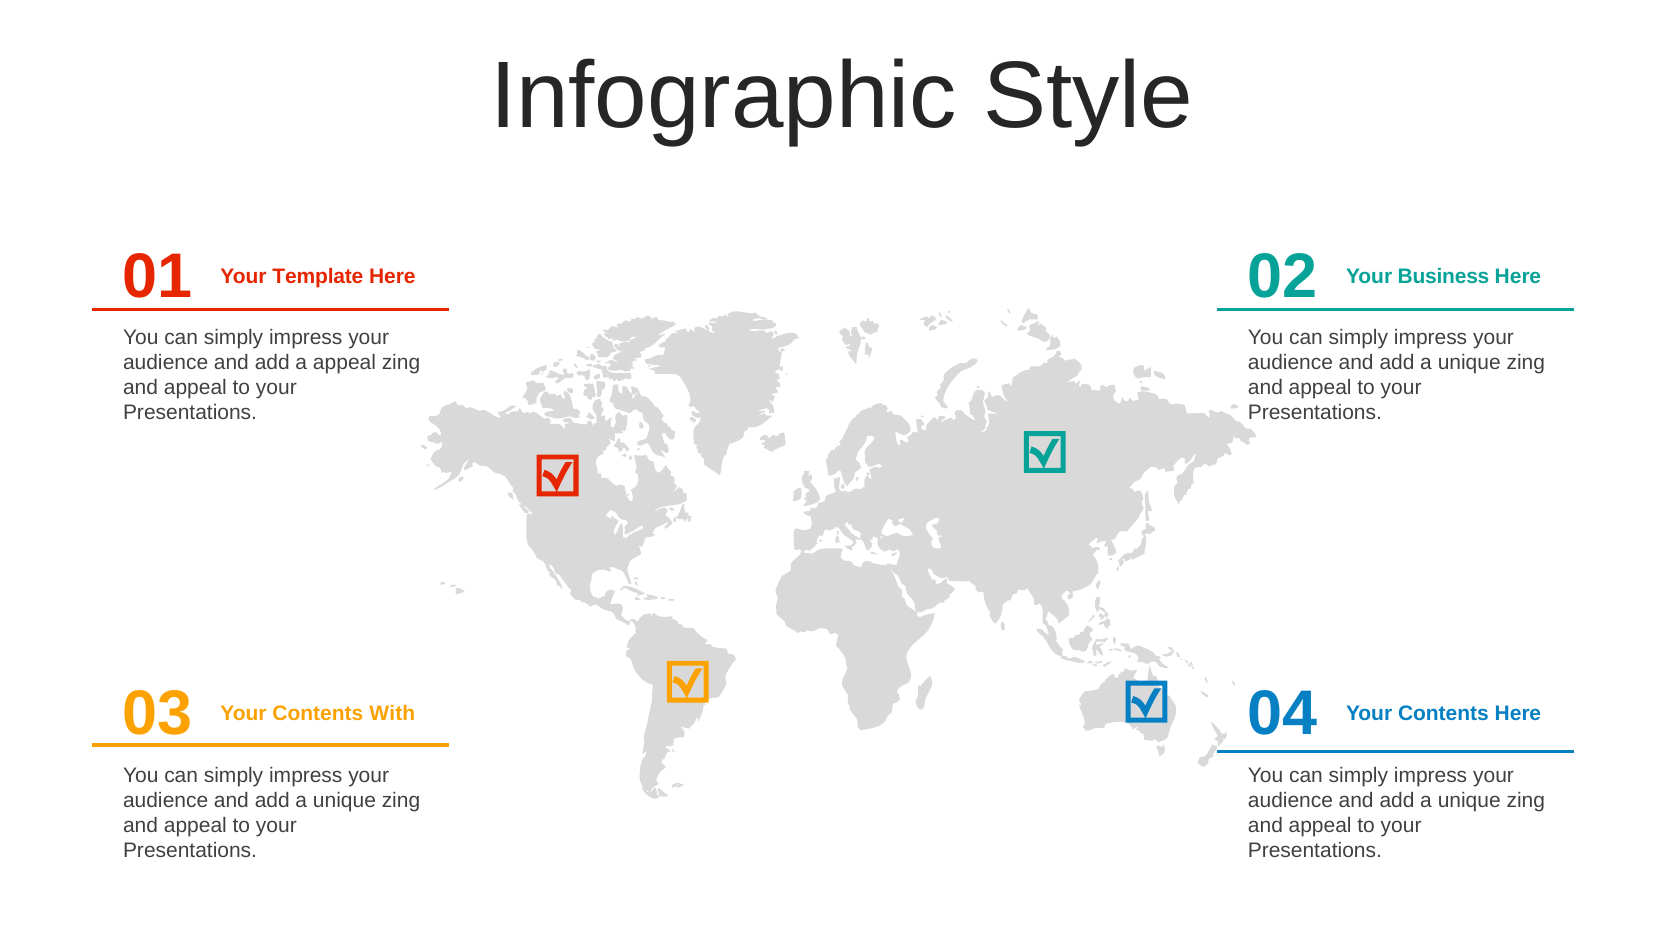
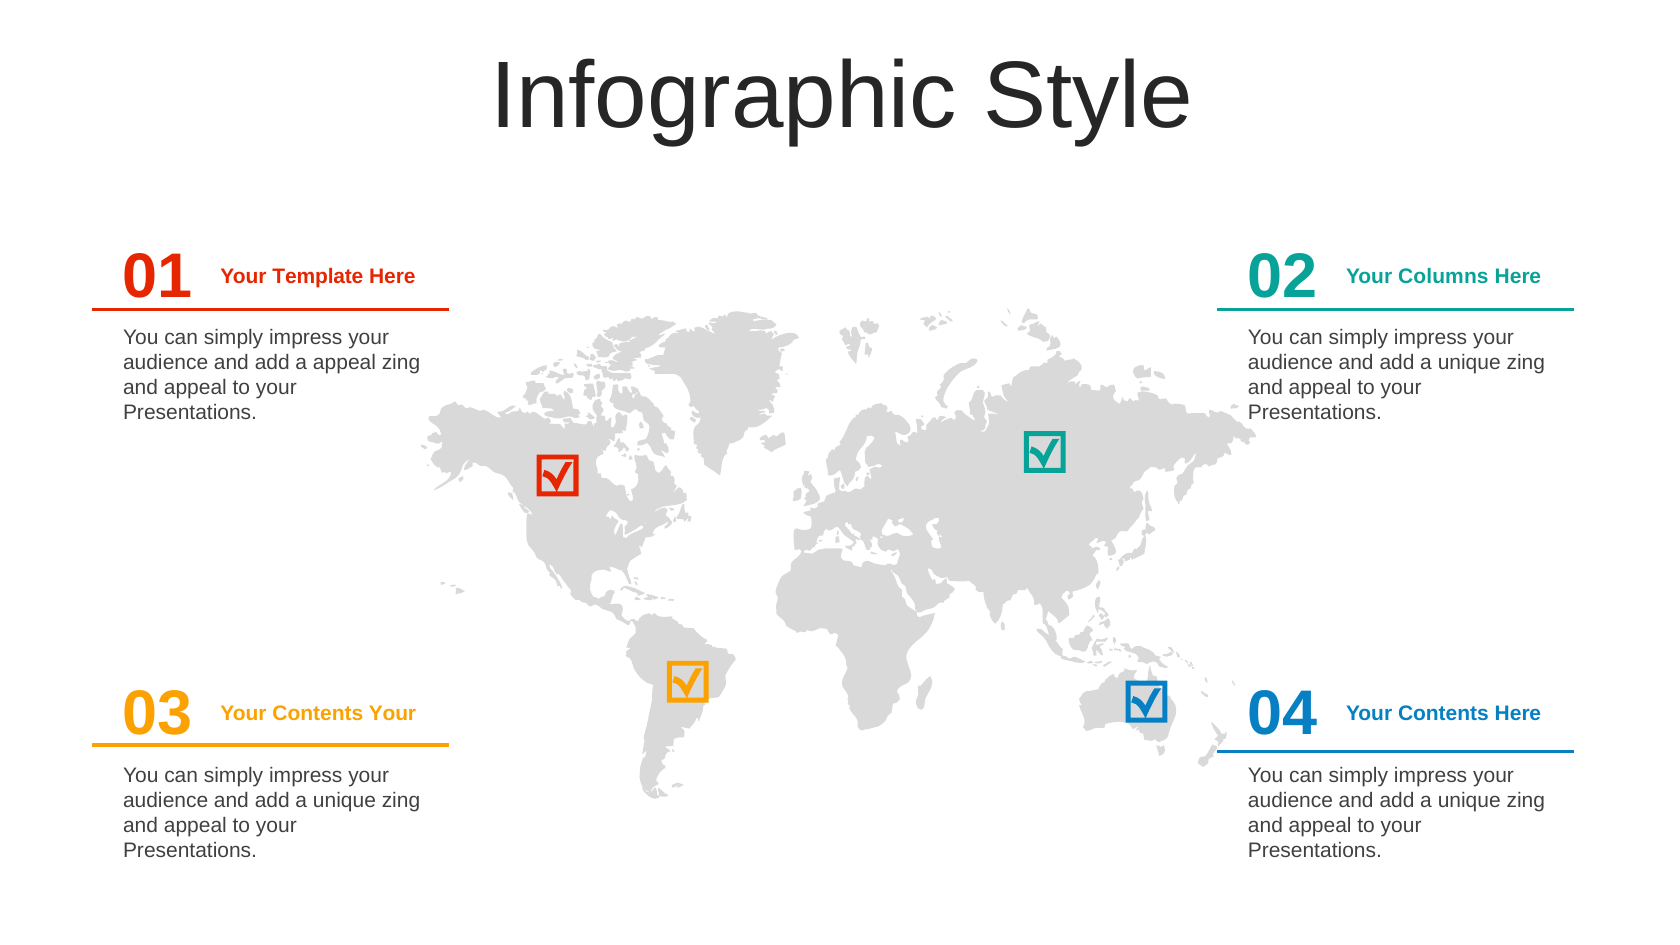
Business: Business -> Columns (1443, 276)
Contents With: With -> Your (392, 714)
